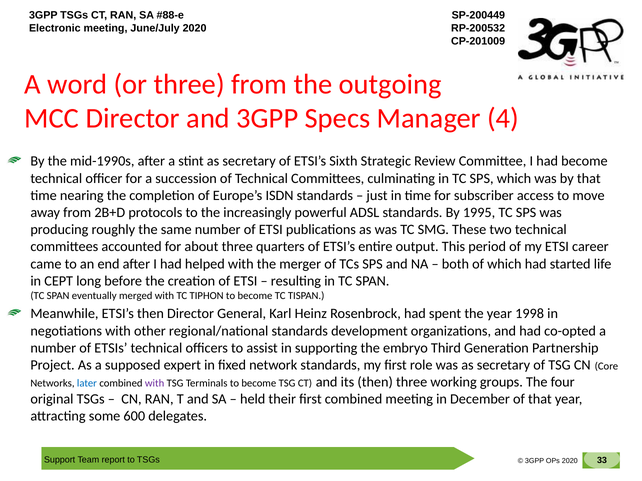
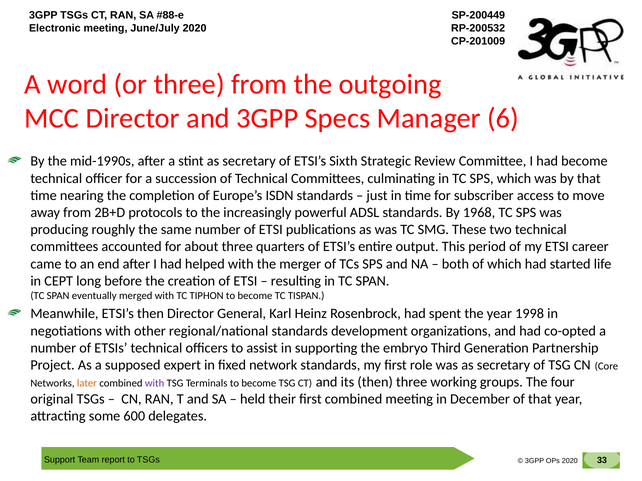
4: 4 -> 6 (503, 119)
1995: 1995 -> 1968 (479, 213)
later colour: blue -> orange (87, 384)
